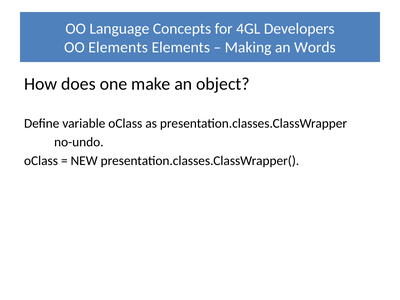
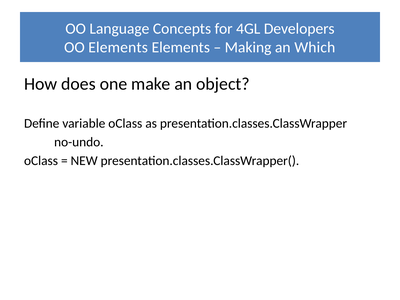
Words: Words -> Which (315, 47)
